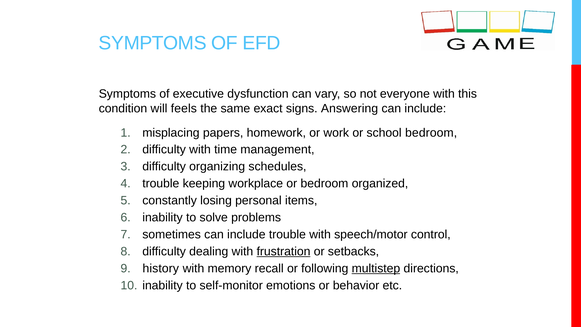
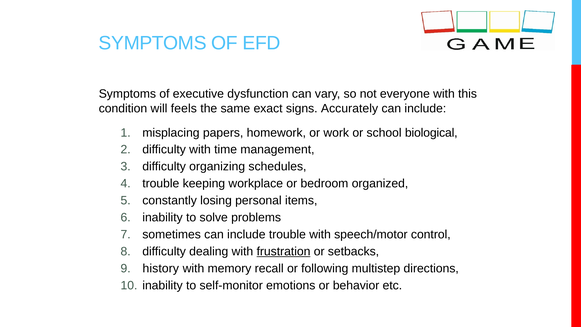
Answering: Answering -> Accurately (350, 108)
school bedroom: bedroom -> biological (431, 133)
multistep underline: present -> none (376, 268)
